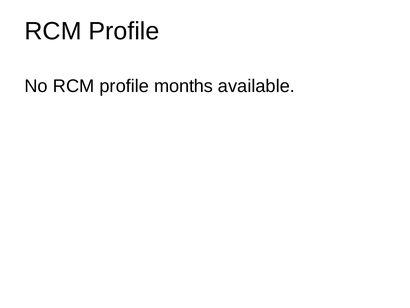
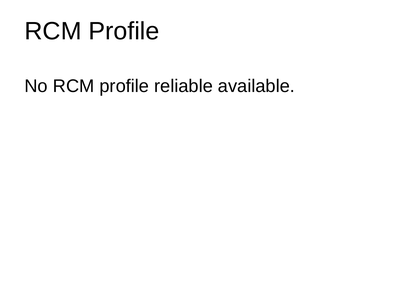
months: months -> reliable (184, 86)
